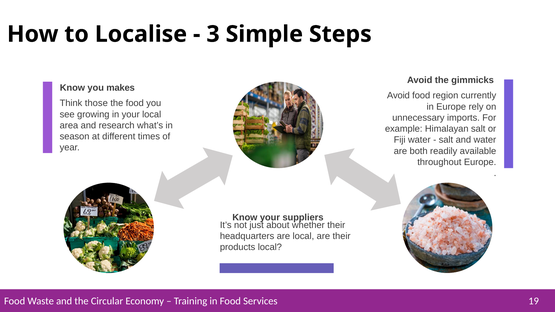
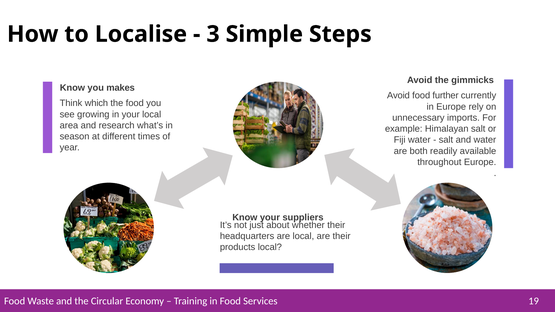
region: region -> further (446, 96)
those: those -> which (96, 103)
